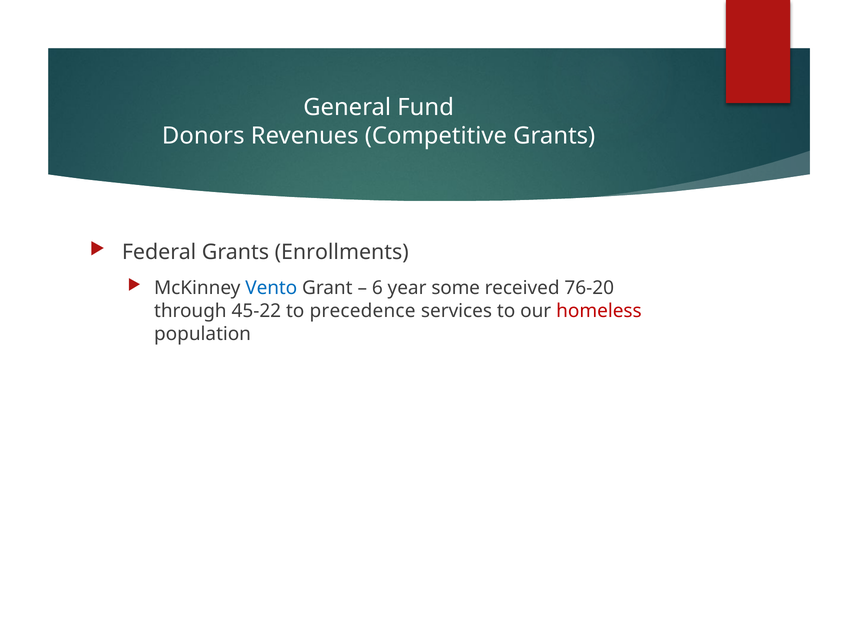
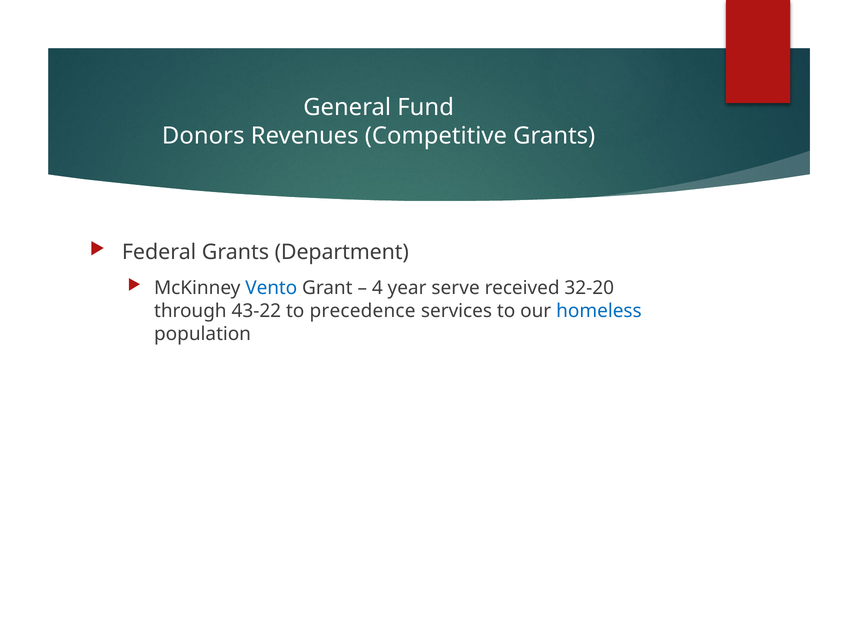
Enrollments: Enrollments -> Department (342, 252)
6: 6 -> 4 (377, 288)
some: some -> serve (456, 288)
76-20: 76-20 -> 32-20 (589, 288)
45-22: 45-22 -> 43-22 (256, 311)
homeless colour: red -> blue (599, 311)
